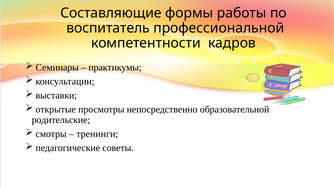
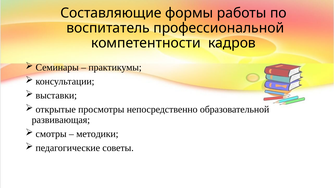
родительские: родительские -> развивающая (61, 120)
тренинги: тренинги -> методики (97, 134)
